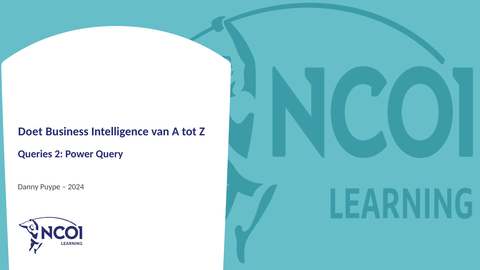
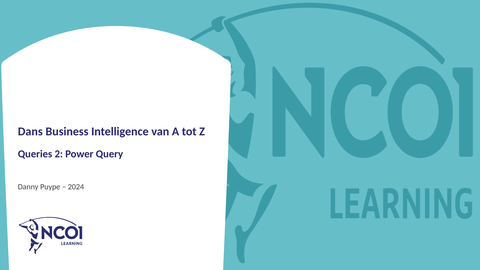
Doet: Doet -> Dans (30, 131)
